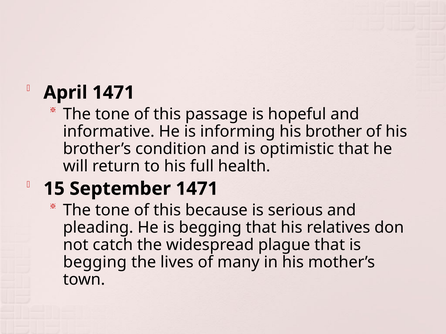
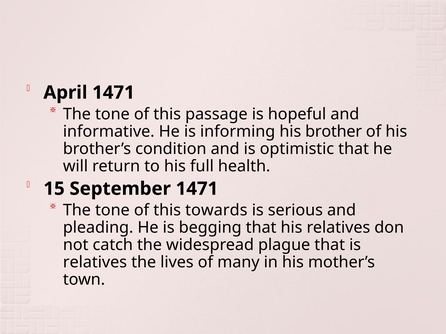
because: because -> towards (216, 211)
begging: begging -> relatives (95, 263)
